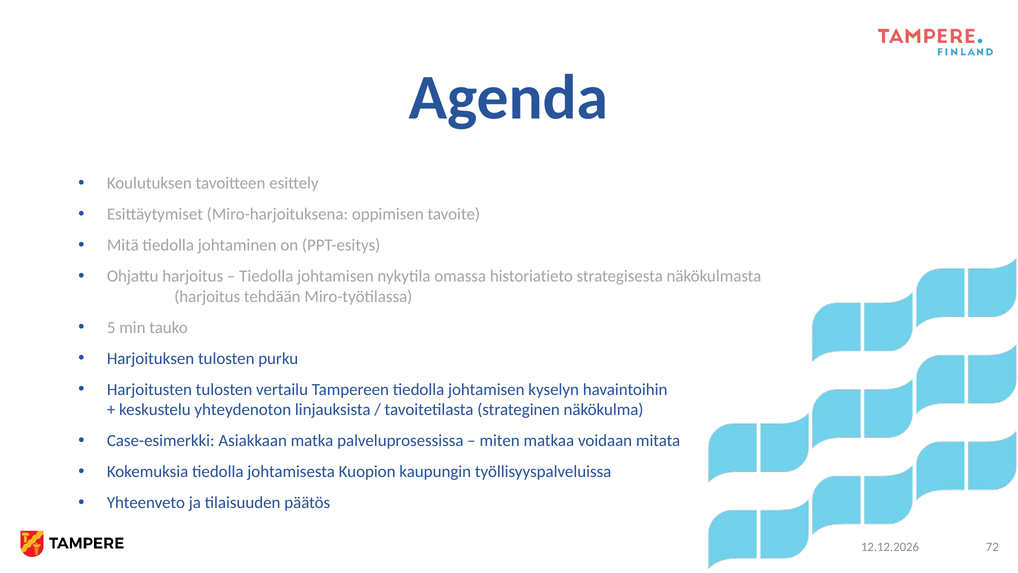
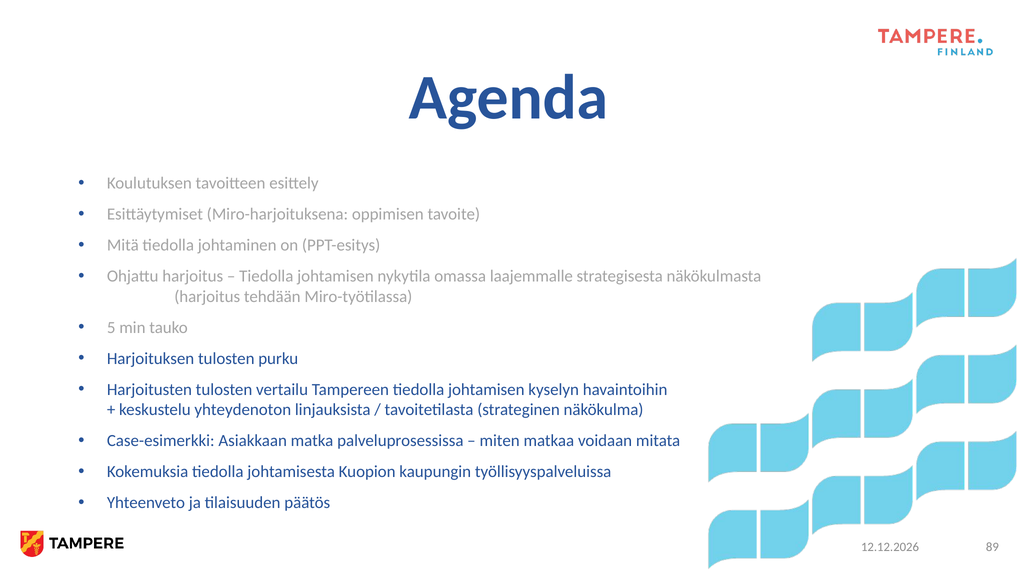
historiatieto: historiatieto -> laajemmalle (531, 276)
72: 72 -> 89 (992, 547)
